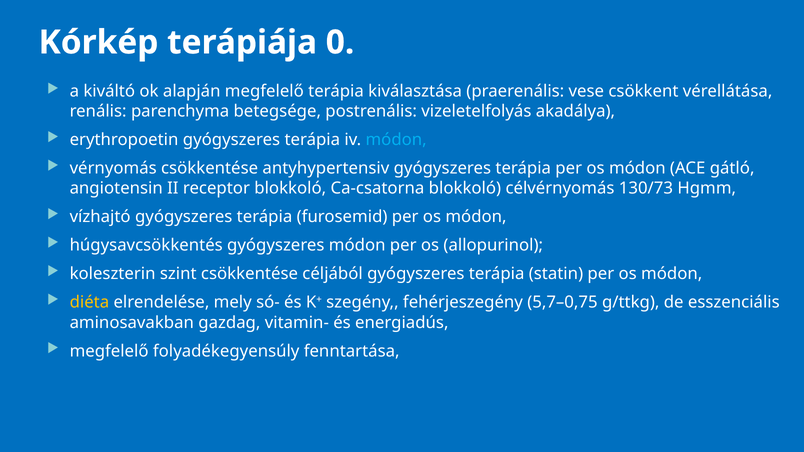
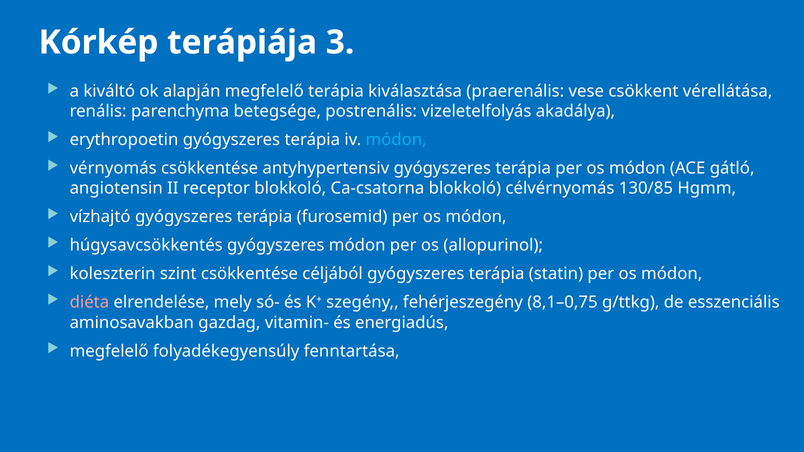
0: 0 -> 3 (340, 42)
130/73: 130/73 -> 130/85 (646, 188)
diéta colour: yellow -> pink (89, 303)
5,7–0,75: 5,7–0,75 -> 8,1–0,75 (562, 303)
